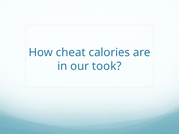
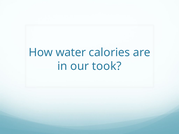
cheat: cheat -> water (71, 53)
